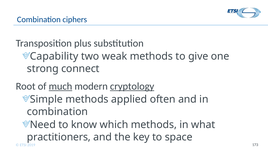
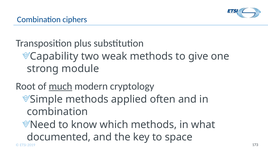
connect: connect -> module (80, 69)
cryptology underline: present -> none (132, 86)
practitioners: practitioners -> documented (59, 137)
